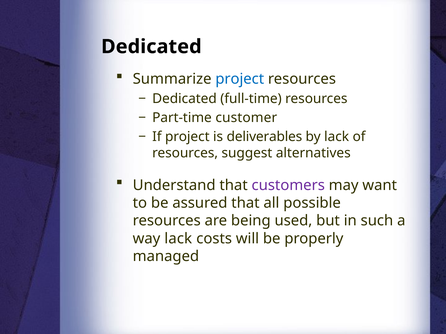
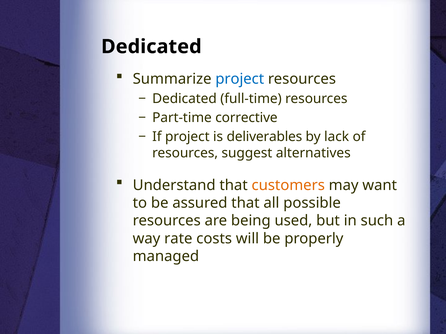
customer: customer -> corrective (246, 118)
customers colour: purple -> orange (288, 185)
way lack: lack -> rate (178, 239)
